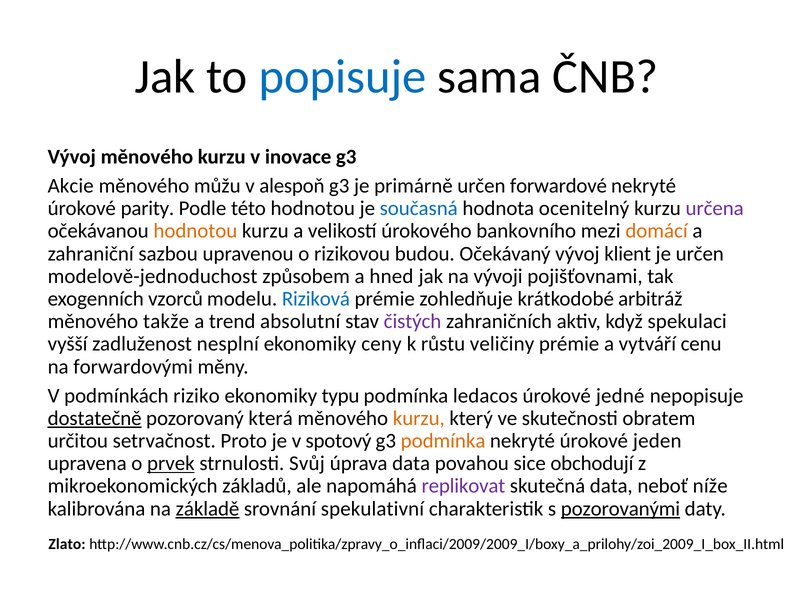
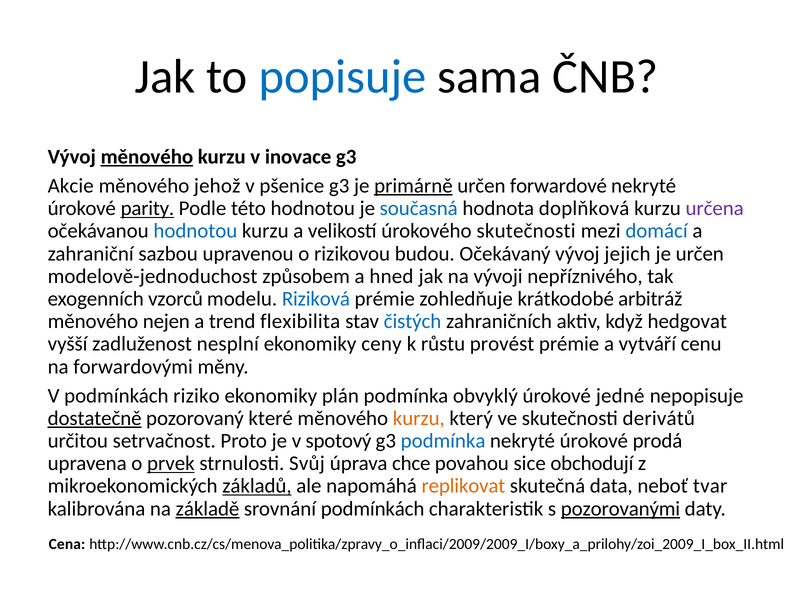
měnového underline: none -> present (147, 157)
můžu: můžu -> jehož (217, 186)
alespoň: alespoň -> pšenice (292, 186)
primárně underline: none -> present (413, 186)
parity underline: none -> present (147, 209)
ocenitelný: ocenitelný -> doplňková (584, 209)
hodnotou colour: orange -> blue (195, 231)
úrokového bankovního: bankovního -> skutečnosti (526, 231)
domácí colour: orange -> blue (657, 231)
klient: klient -> jejich (627, 254)
pojišťovnami: pojišťovnami -> nepříznivého (585, 276)
takže: takže -> nejen (166, 322)
absolutní: absolutní -> flexibilita (300, 322)
čistých colour: purple -> blue (413, 322)
spekulaci: spekulaci -> hedgovat (687, 322)
veličiny: veličiny -> provést (502, 344)
typu: typu -> plán (340, 396)
ledacos: ledacos -> obvyklý (485, 396)
která: která -> které (271, 419)
obratem: obratem -> derivátů (659, 419)
podmínka colour: orange -> blue (443, 441)
jeden: jeden -> prodá (657, 441)
úprava data: data -> chce (411, 464)
základů underline: none -> present (257, 486)
replikovat colour: purple -> orange (463, 486)
níže: níže -> tvar (710, 486)
srovnání spekulativní: spekulativní -> podmínkách (373, 509)
Zlato: Zlato -> Cena (67, 545)
